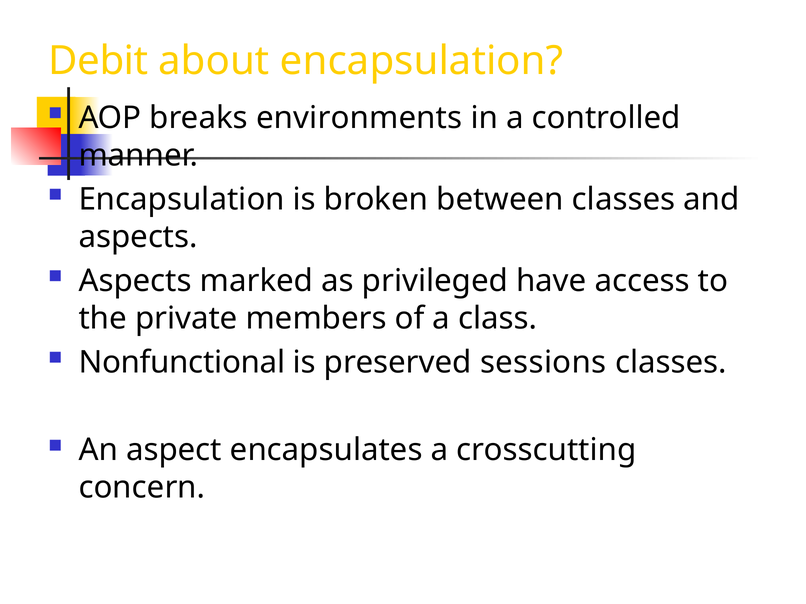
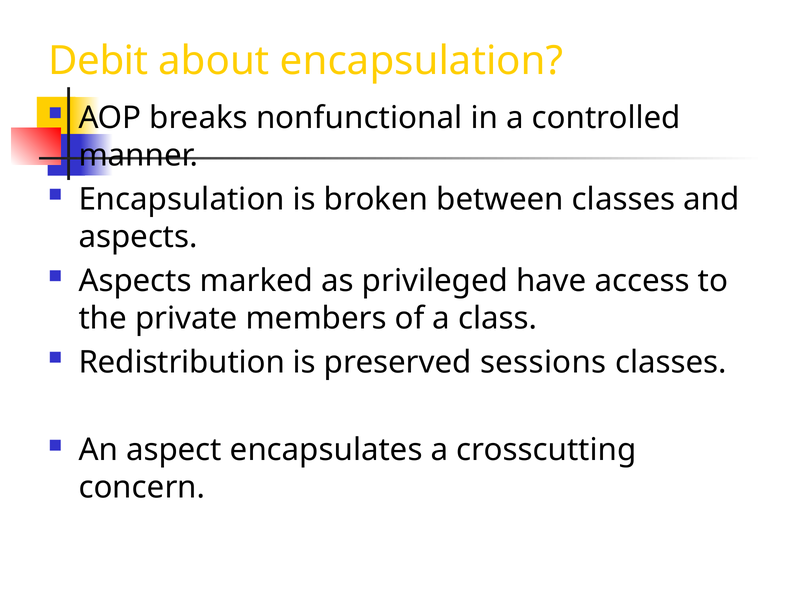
environments: environments -> nonfunctional (359, 118)
Nonfunctional: Nonfunctional -> Redistribution (182, 362)
